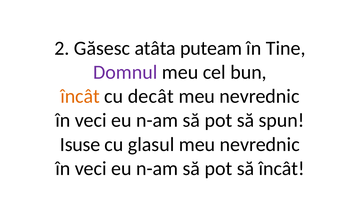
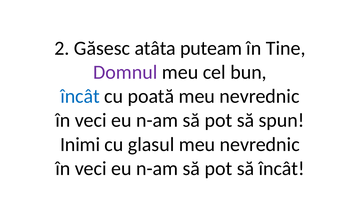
încât colour: orange -> blue (80, 96)
decât: decât -> poată (151, 96)
Isuse: Isuse -> Inimi (80, 144)
